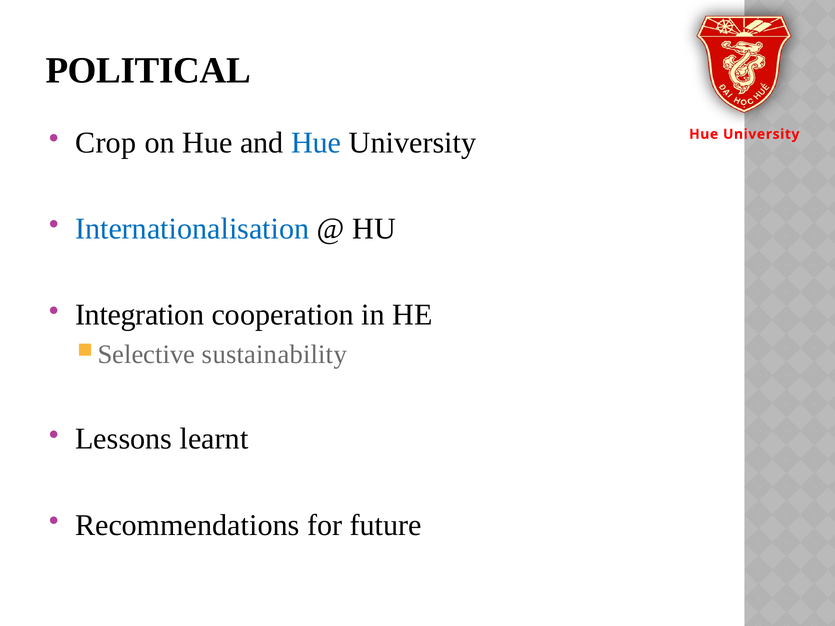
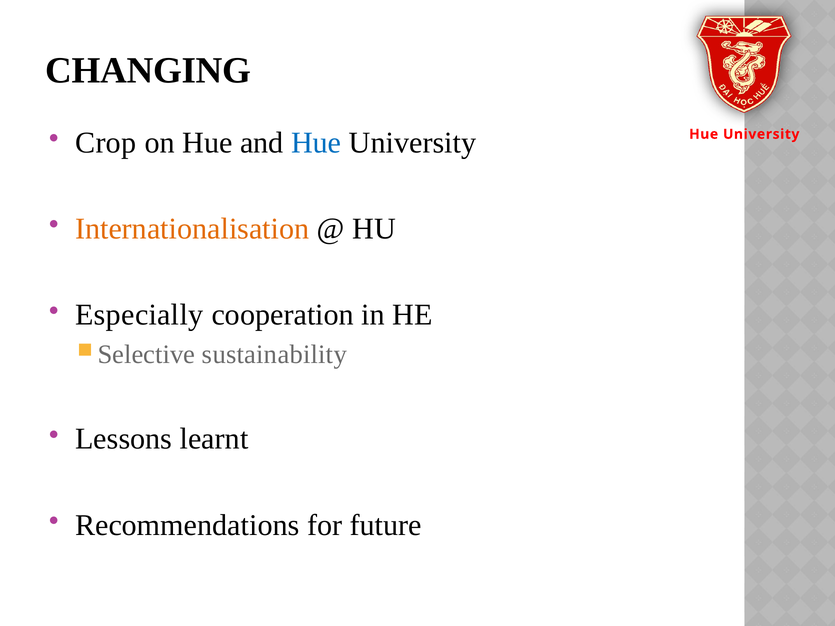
POLITICAL: POLITICAL -> CHANGING (148, 71)
Internationalisation colour: blue -> orange (192, 229)
Integration: Integration -> Especially (139, 315)
